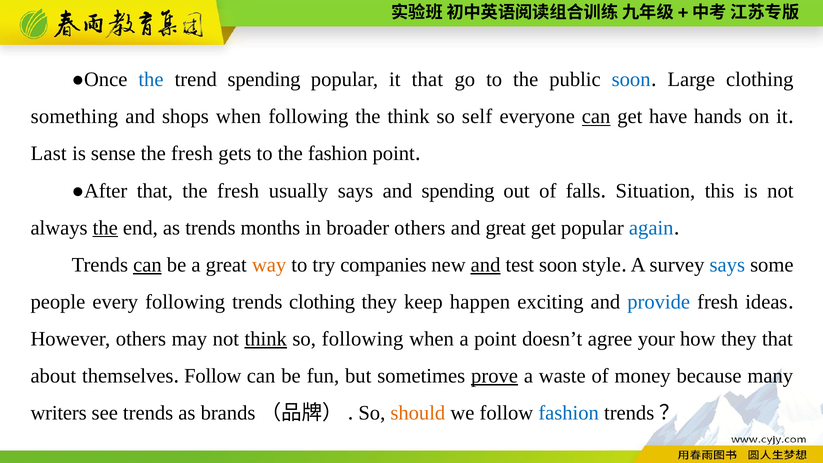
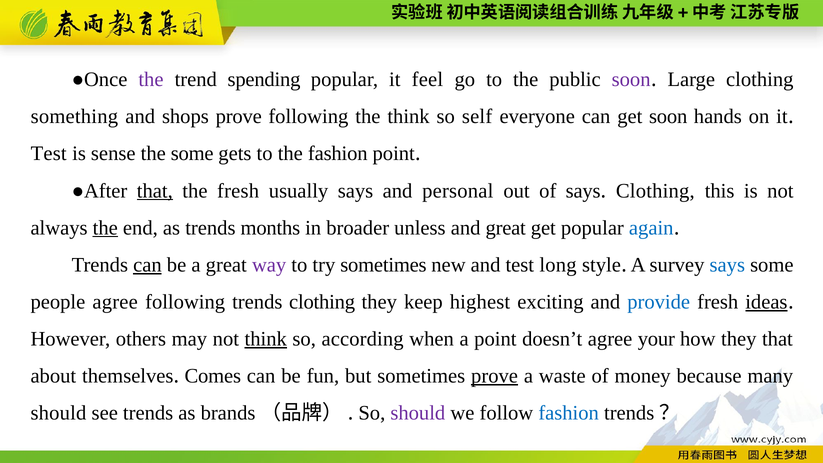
the colour: blue -> purple (151, 80)
it that: that -> feel (427, 80)
soon colour: blue -> purple (631, 80)
shops when: when -> prove (239, 117)
can underline: present -> none (596, 117)
get have: have -> soon (668, 117)
Last: Last -> Test (49, 154)
fresh: fresh -> some (192, 154)
that underline: none -> present (155, 191)
and spending: spending -> personal (458, 191)
of falls: falls -> says (583, 191)
Situation: Situation -> Clothing (655, 191)
broader others: others -> unless (420, 228)
way colour: orange -> purple (269, 265)
try companies: companies -> sometimes (383, 265)
and underline: present -> none (486, 265)
test soon: soon -> long (558, 265)
people every: every -> agree (115, 302)
happen: happen -> highest (480, 302)
ideas underline: none -> present (766, 302)
so following: following -> according (363, 339)
Follow: Follow -> Comes (213, 376)
writers: writers -> should (58, 413)
should colour: orange -> purple (418, 413)
